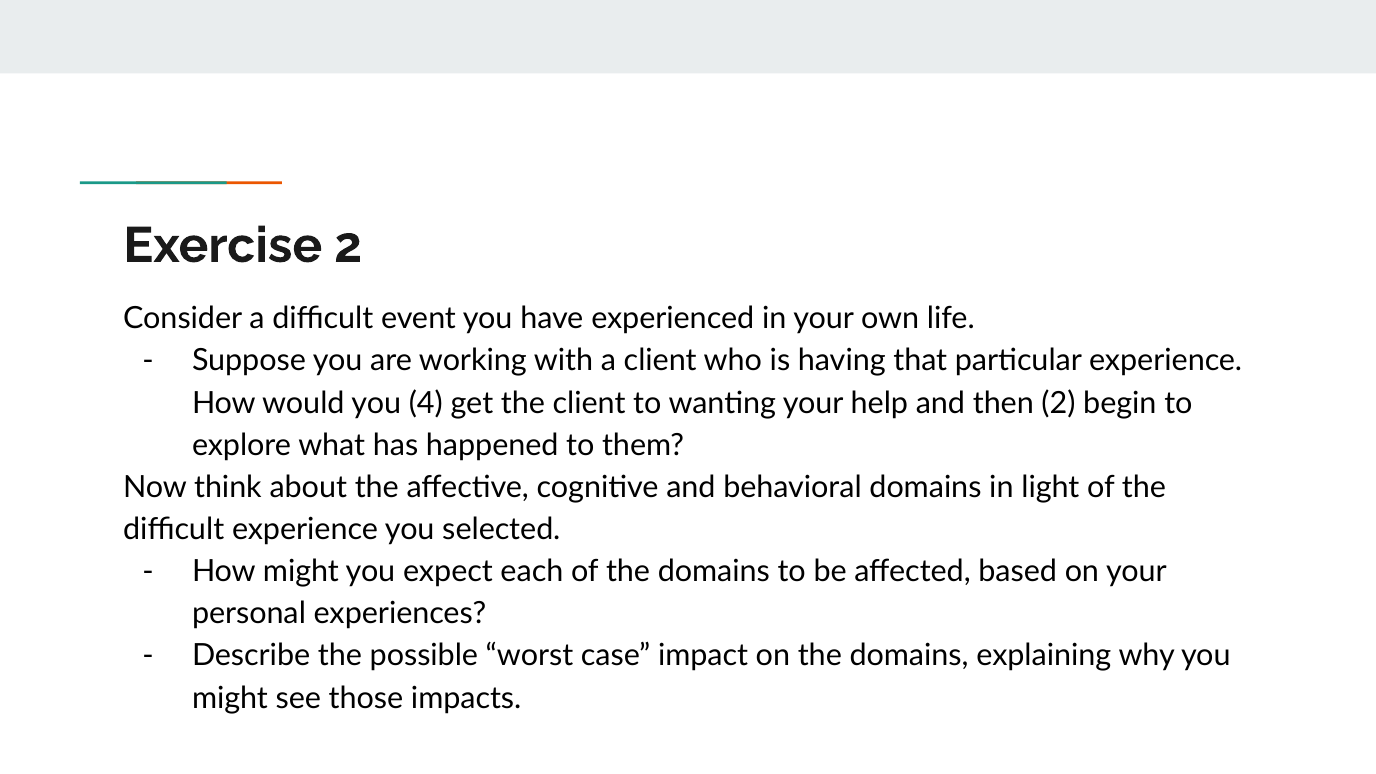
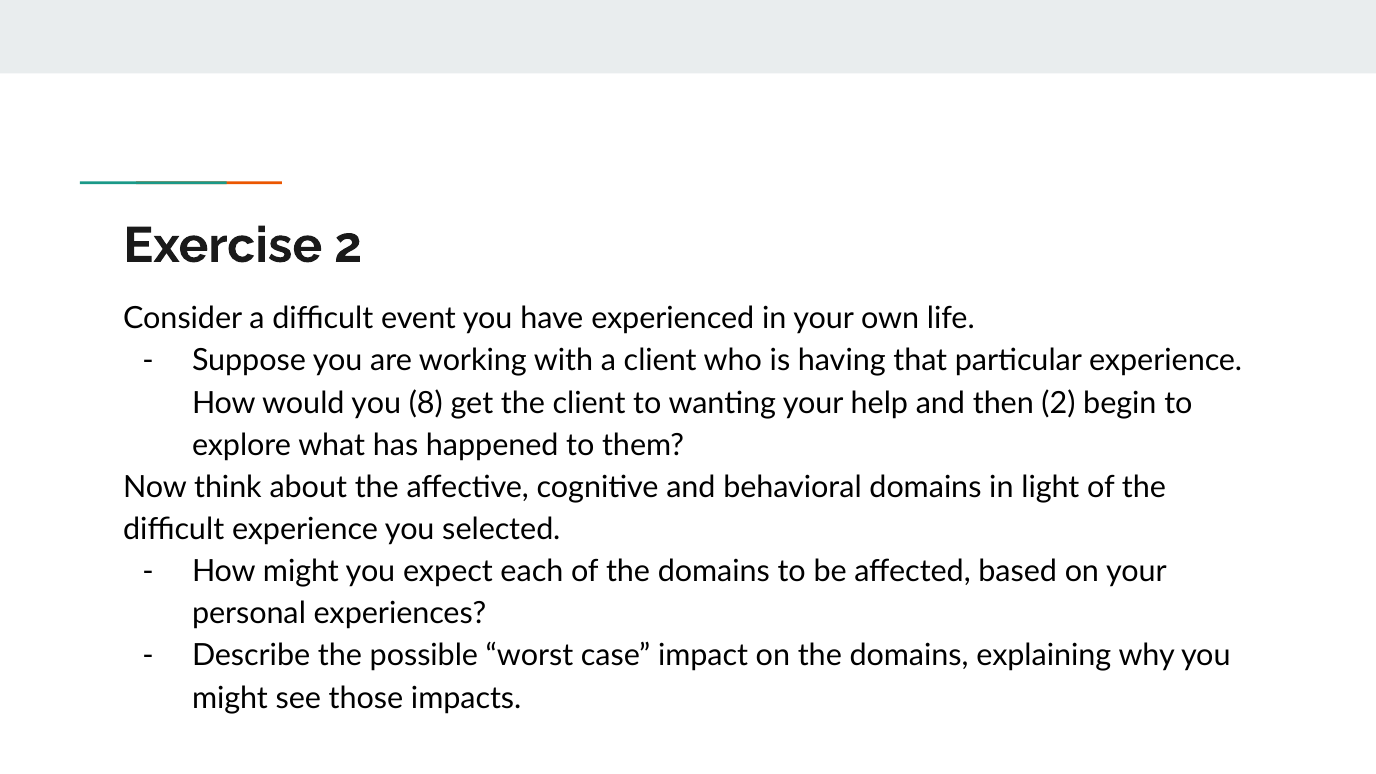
4: 4 -> 8 (426, 403)
